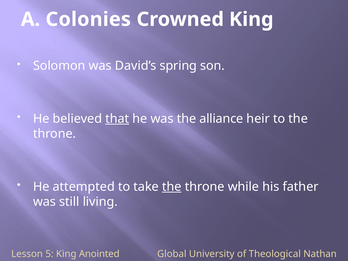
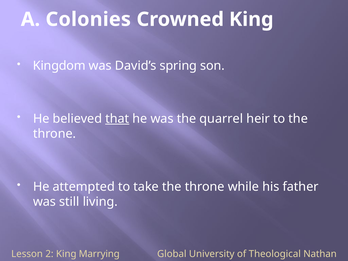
Solomon: Solomon -> Kingdom (59, 66)
alliance: alliance -> quarrel (221, 119)
the underline: present -> none (172, 187)
5: 5 -> 2 (49, 254)
Anointed: Anointed -> Marrying (99, 254)
